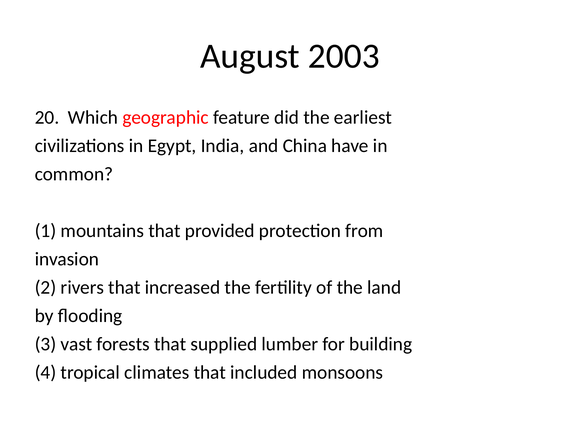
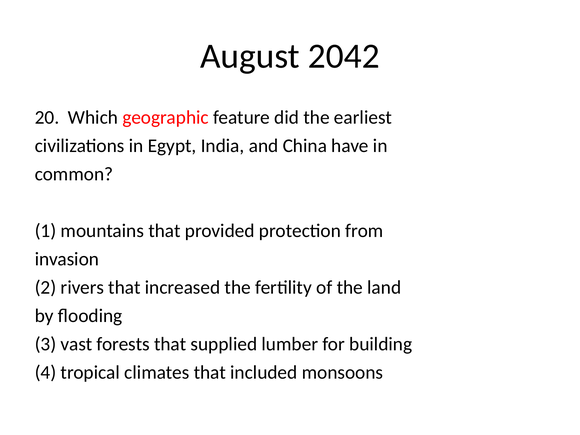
2003: 2003 -> 2042 (344, 56)
